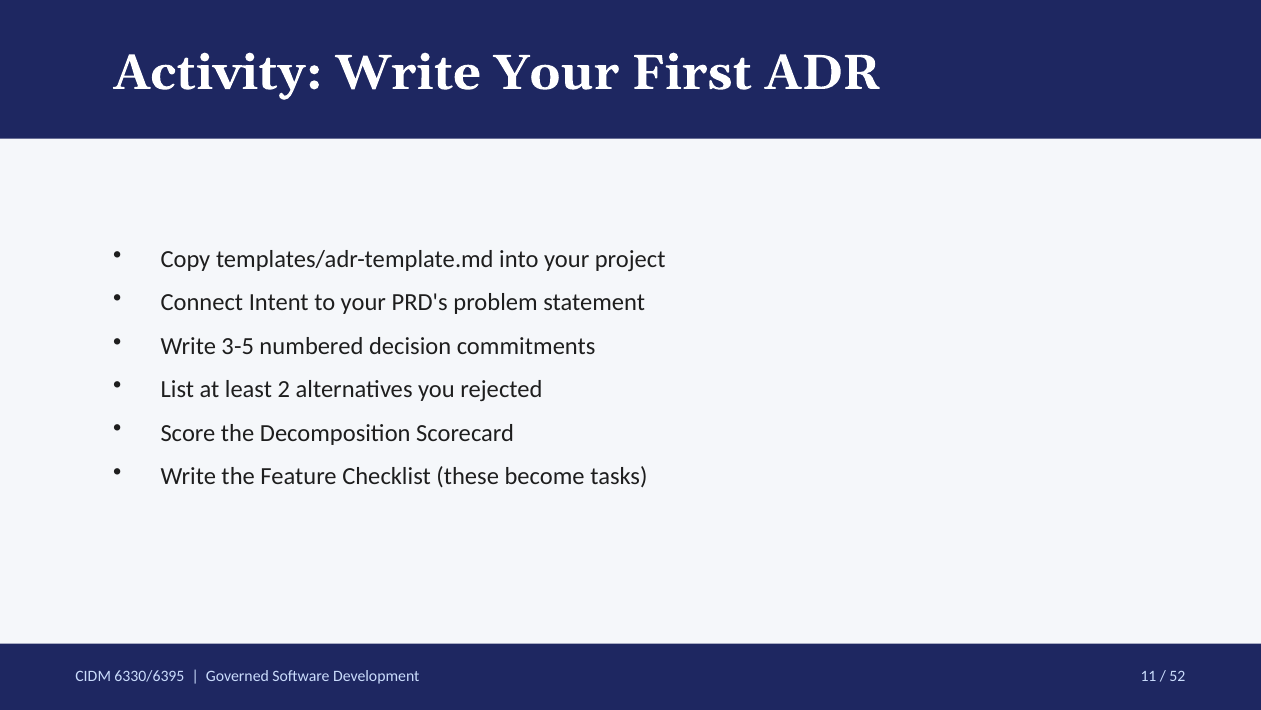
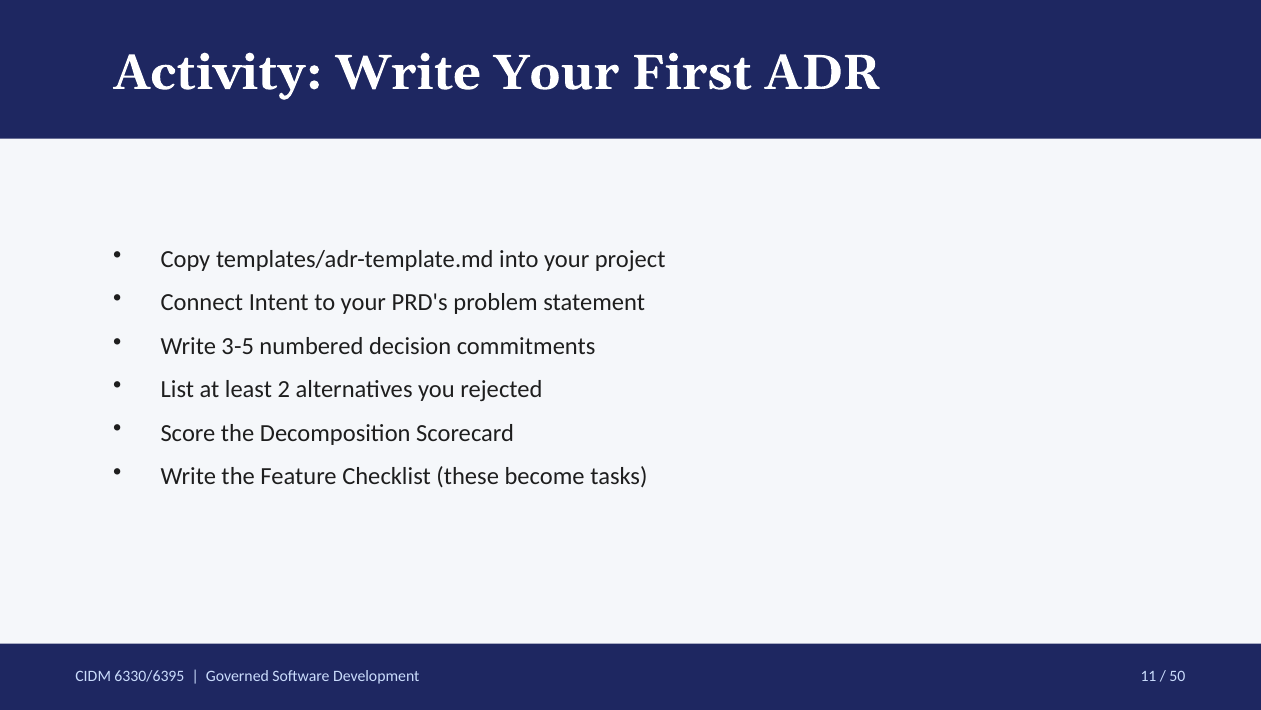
52: 52 -> 50 (1177, 676)
